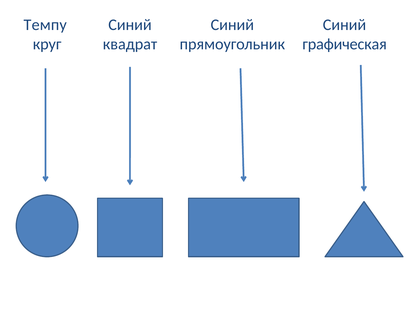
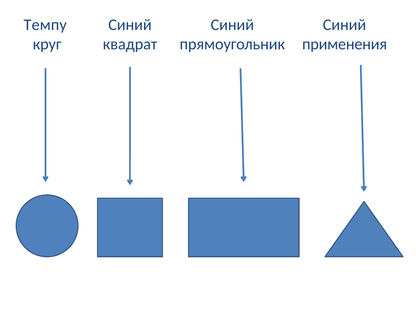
графическая: графическая -> применения (345, 44)
